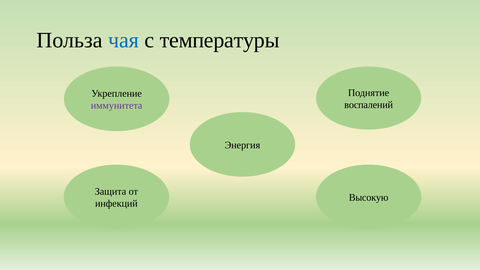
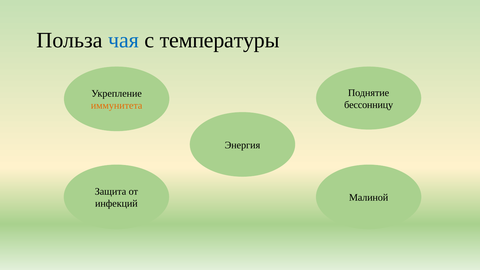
воспалений: воспалений -> бессонницу (369, 105)
иммунитета colour: purple -> orange (117, 106)
Высокую: Высокую -> Малиной (369, 198)
